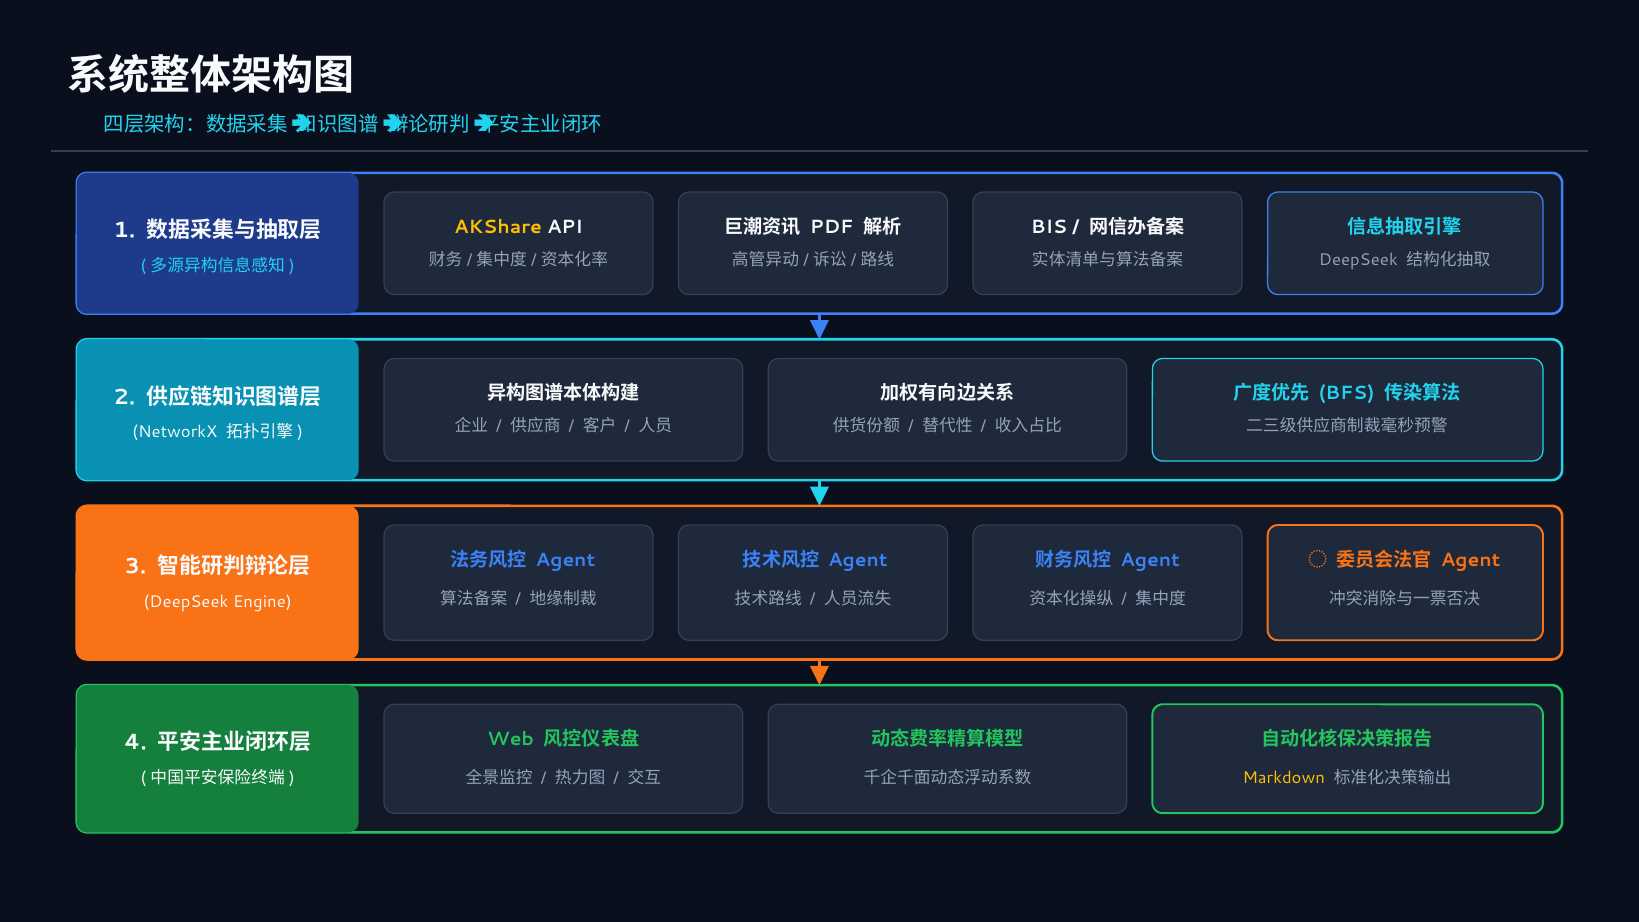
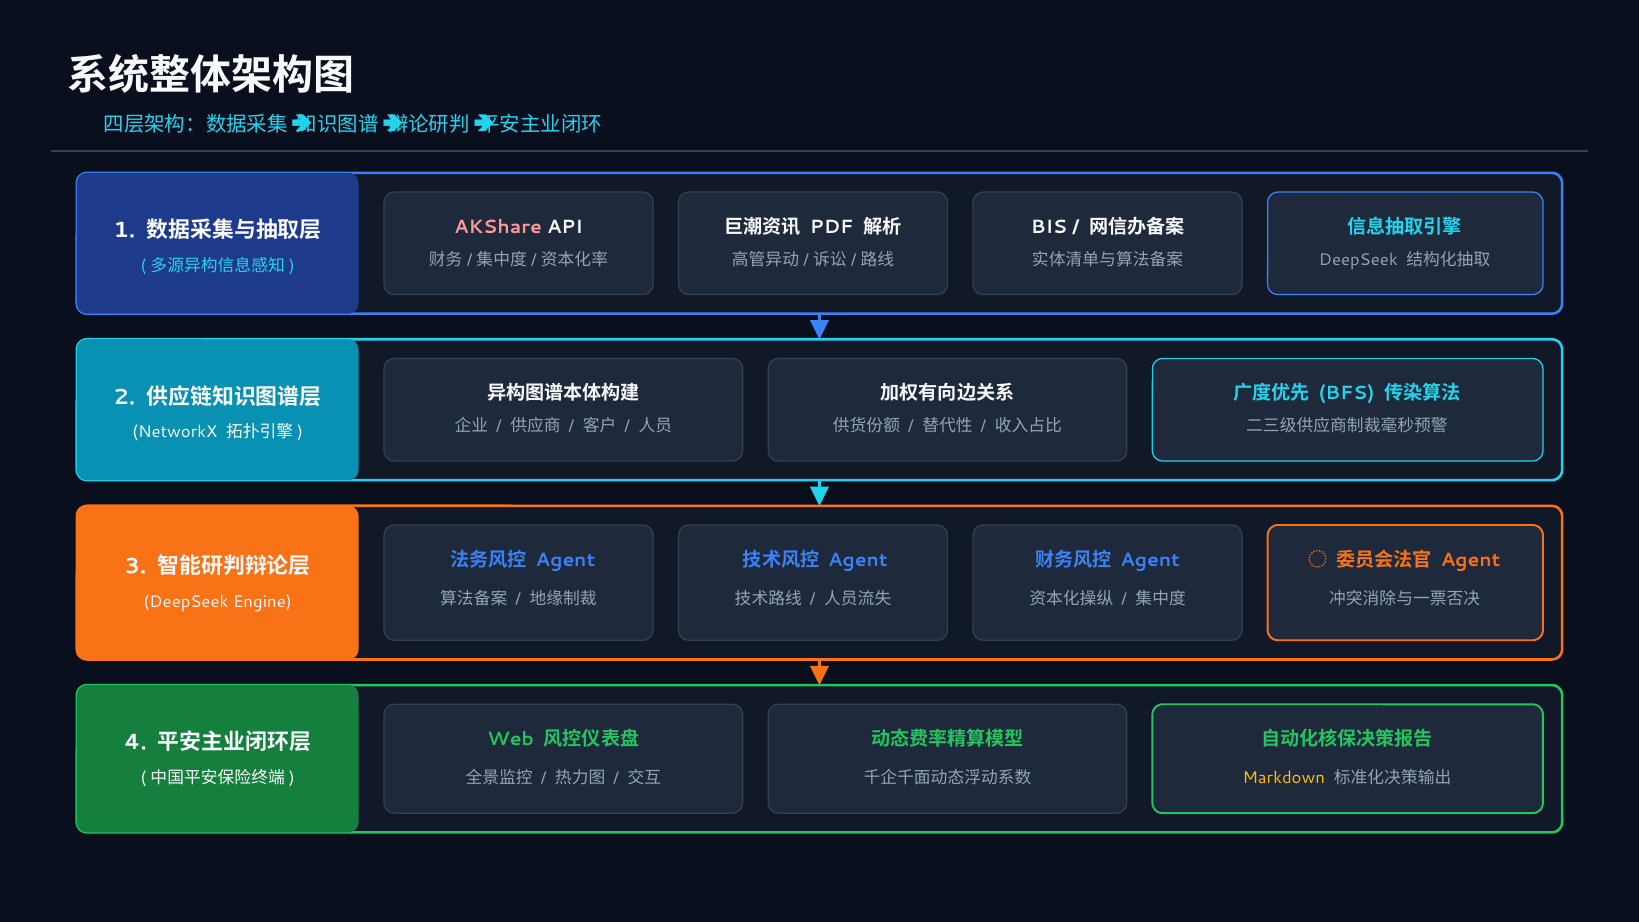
AKShare colour: yellow -> pink (498, 227)
